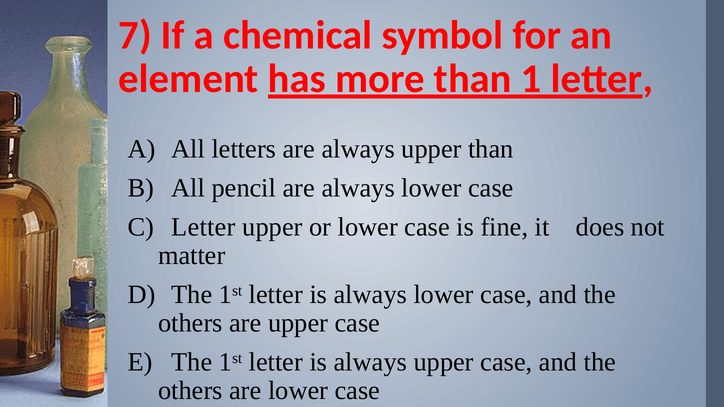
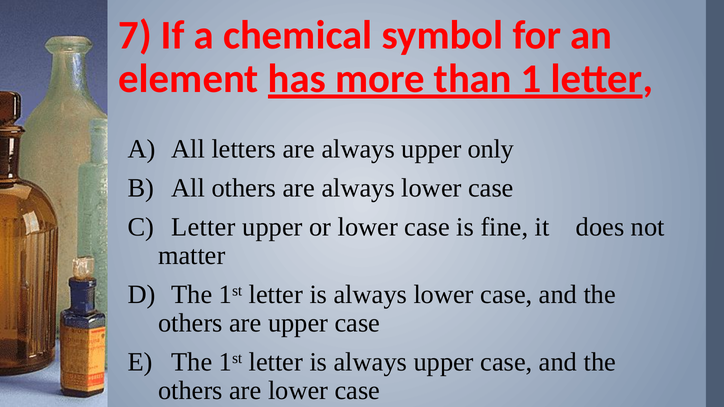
upper than: than -> only (491, 149)
All pencil: pencil -> others (244, 188)
